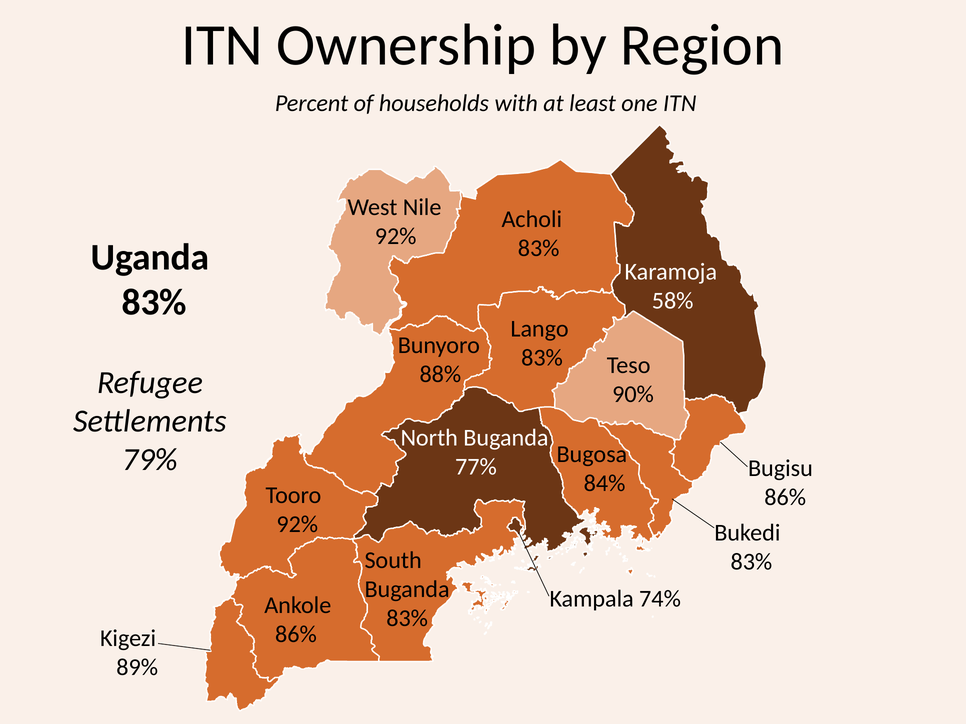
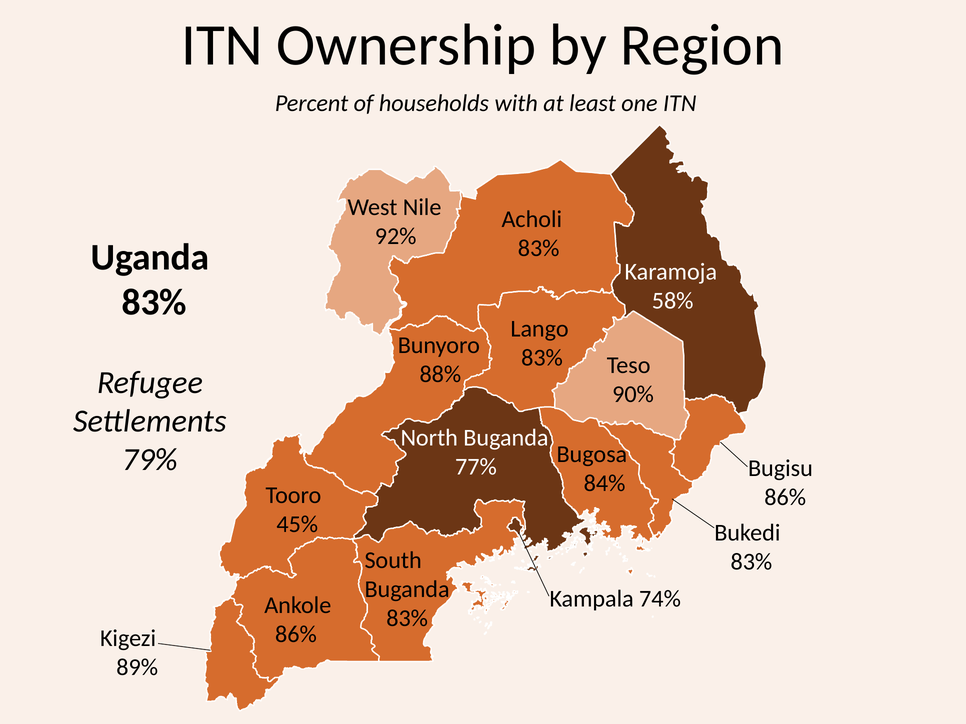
92%: 92% -> 45% (297, 525)
